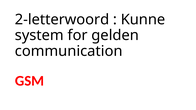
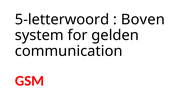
2-letterwoord: 2-letterwoord -> 5-letterwoord (62, 19)
Kunne: Kunne -> Boven (143, 19)
